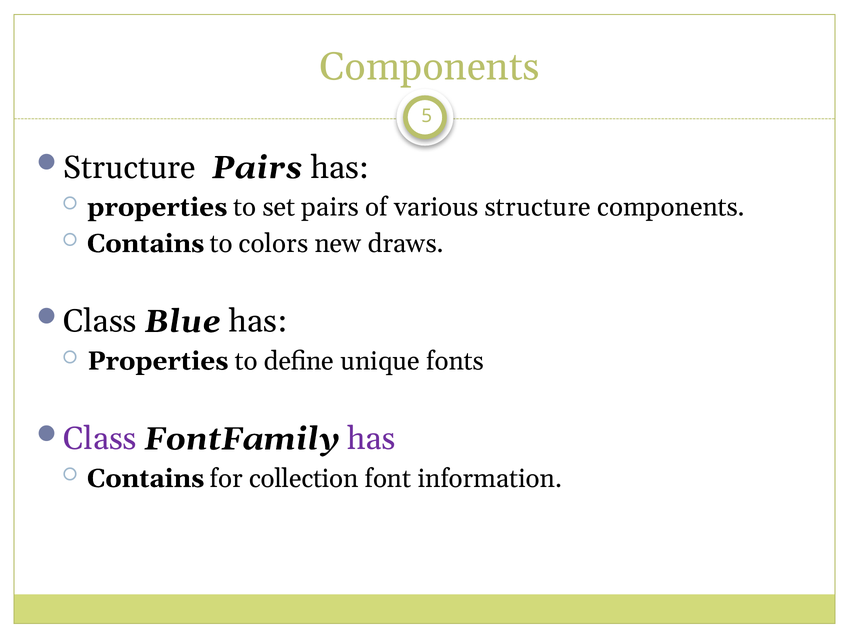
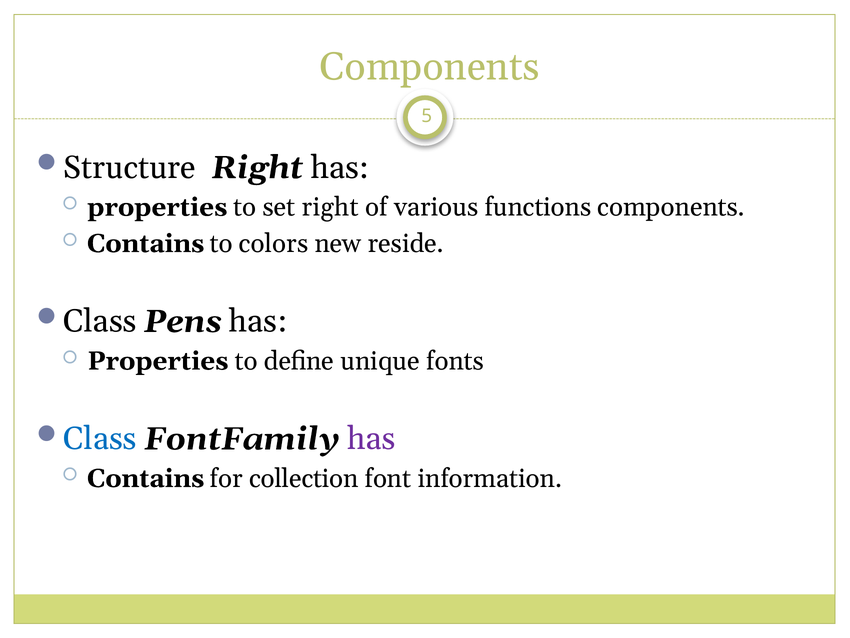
Structure Pairs: Pairs -> Right (257, 168)
set pairs: pairs -> right (330, 207)
various structure: structure -> functions (538, 207)
draws: draws -> reside (406, 243)
Blue: Blue -> Pens (183, 321)
Class colour: purple -> blue (100, 439)
